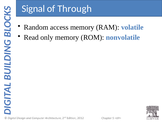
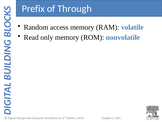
Signal: Signal -> Prefix (33, 9)
